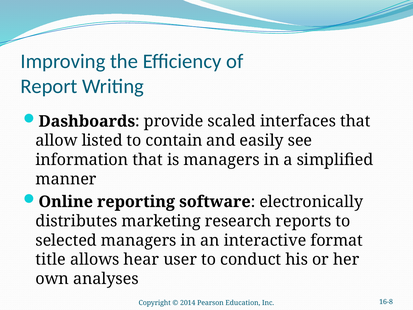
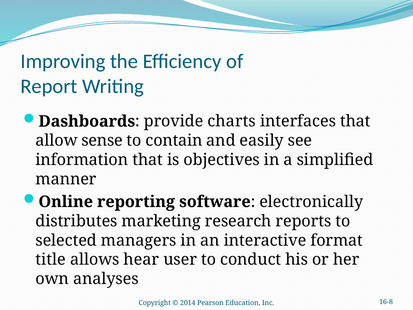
scaled: scaled -> charts (232, 121)
listed: listed -> sense (102, 141)
is managers: managers -> objectives (222, 160)
